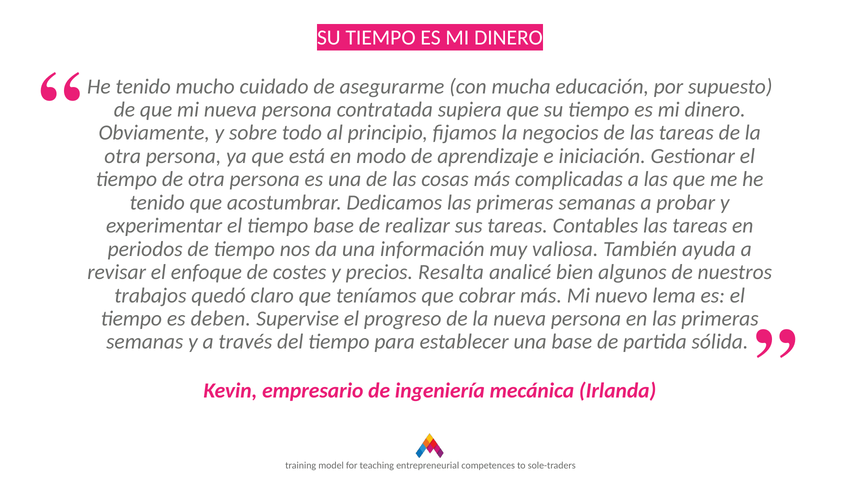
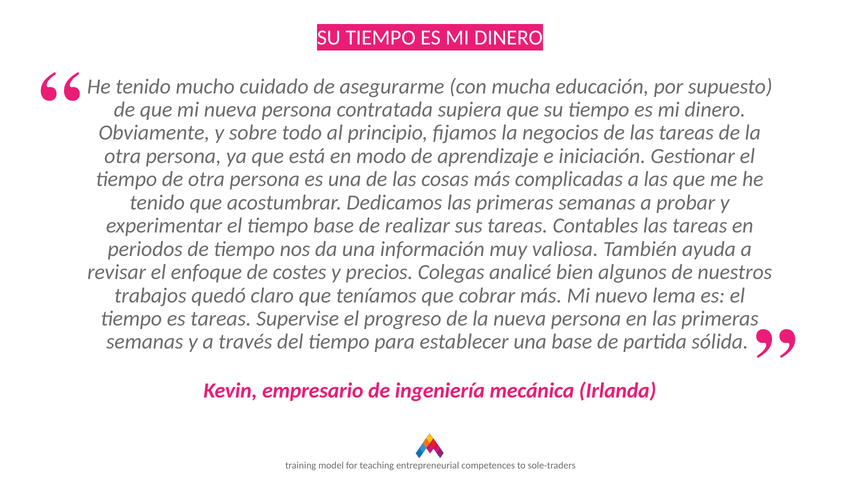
Resalta: Resalta -> Colegas (451, 272)
es deben: deben -> tareas (221, 318)
